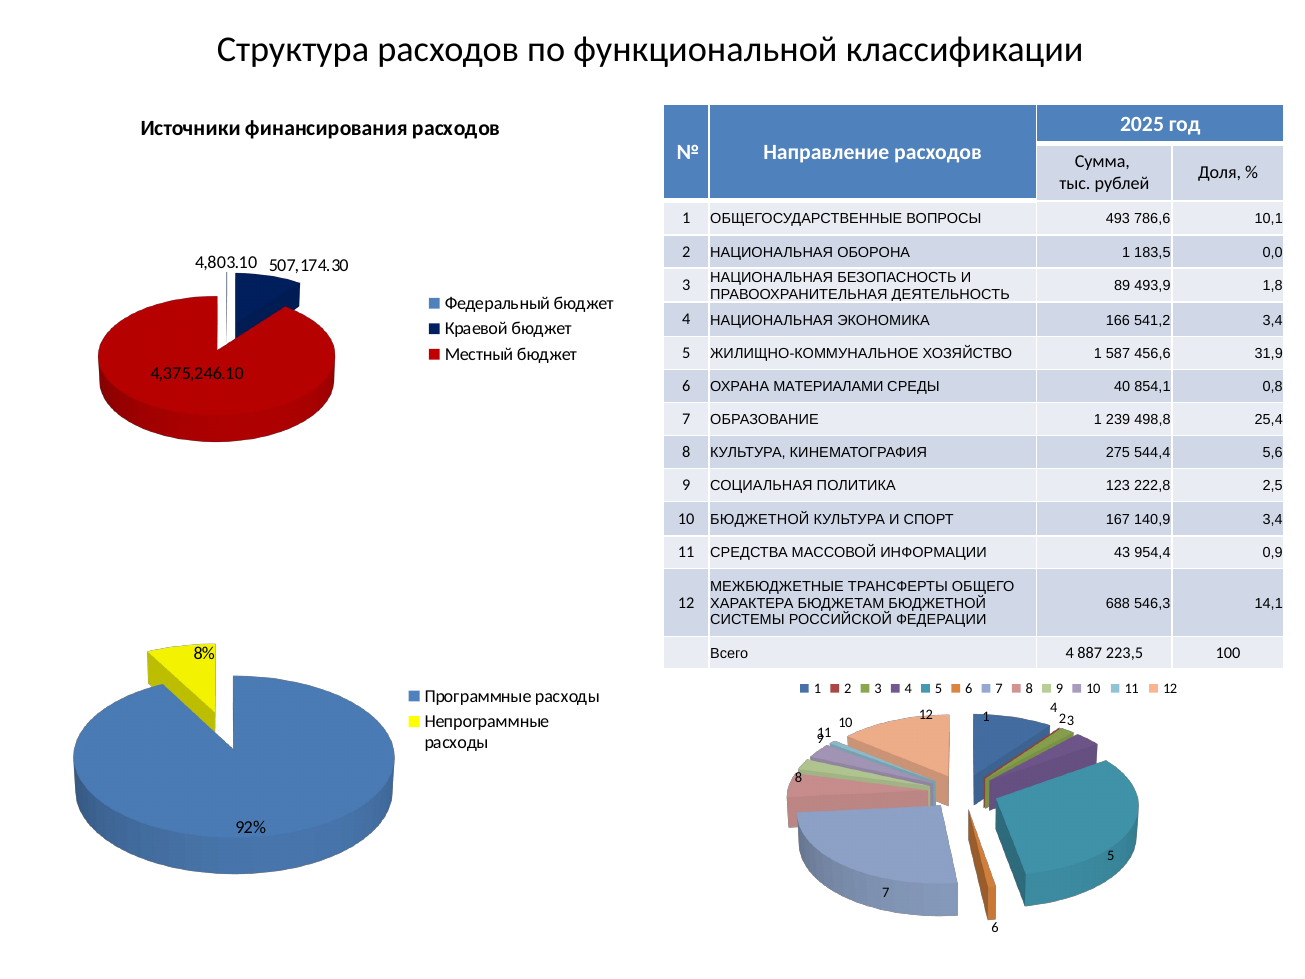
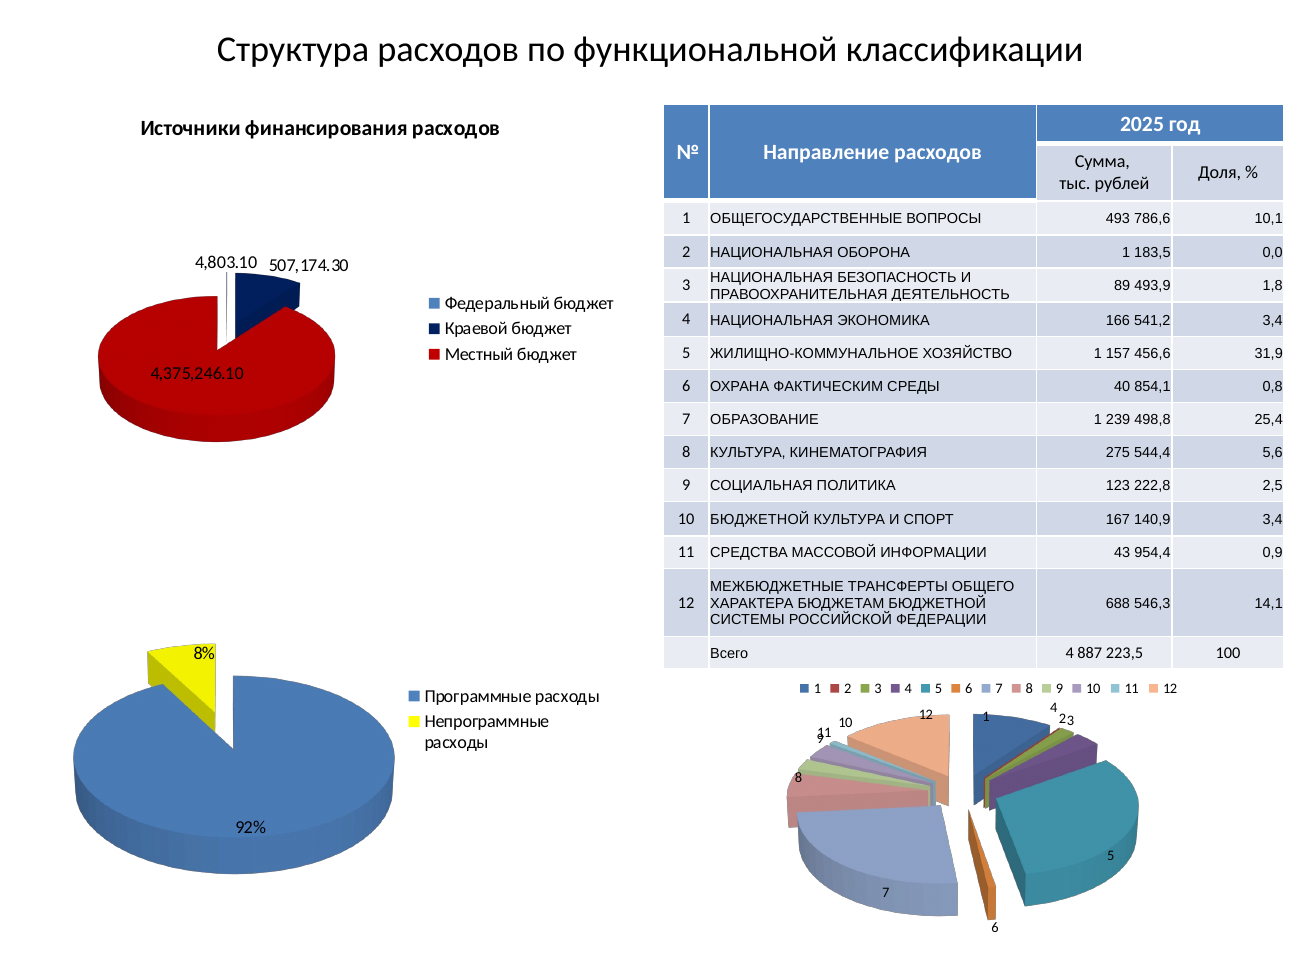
587: 587 -> 157 (1118, 354)
МАТЕРИАЛАМИ: МАТЕРИАЛАМИ -> ФАКТИЧЕСКИМ (828, 387)
